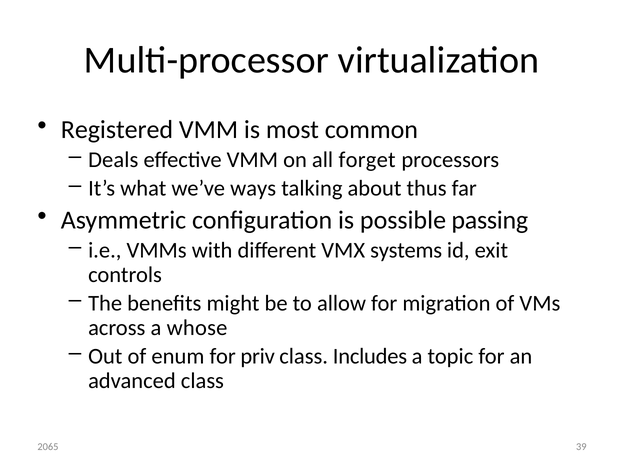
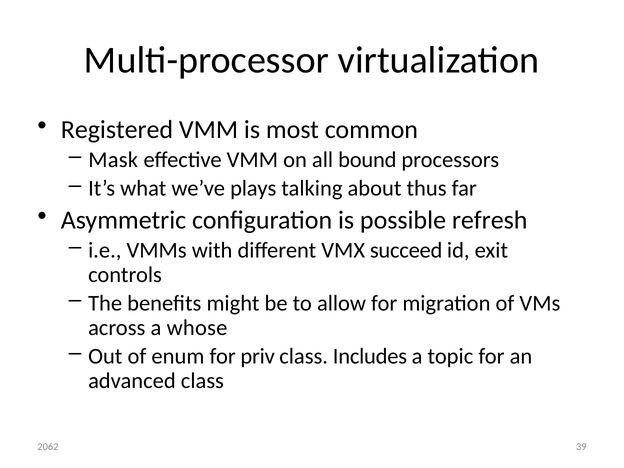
Deals: Deals -> Mask (113, 160)
forget: forget -> bound (367, 160)
ways: ways -> plays (253, 189)
passing: passing -> refresh (490, 220)
systems: systems -> succeed (406, 250)
2065: 2065 -> 2062 (48, 447)
